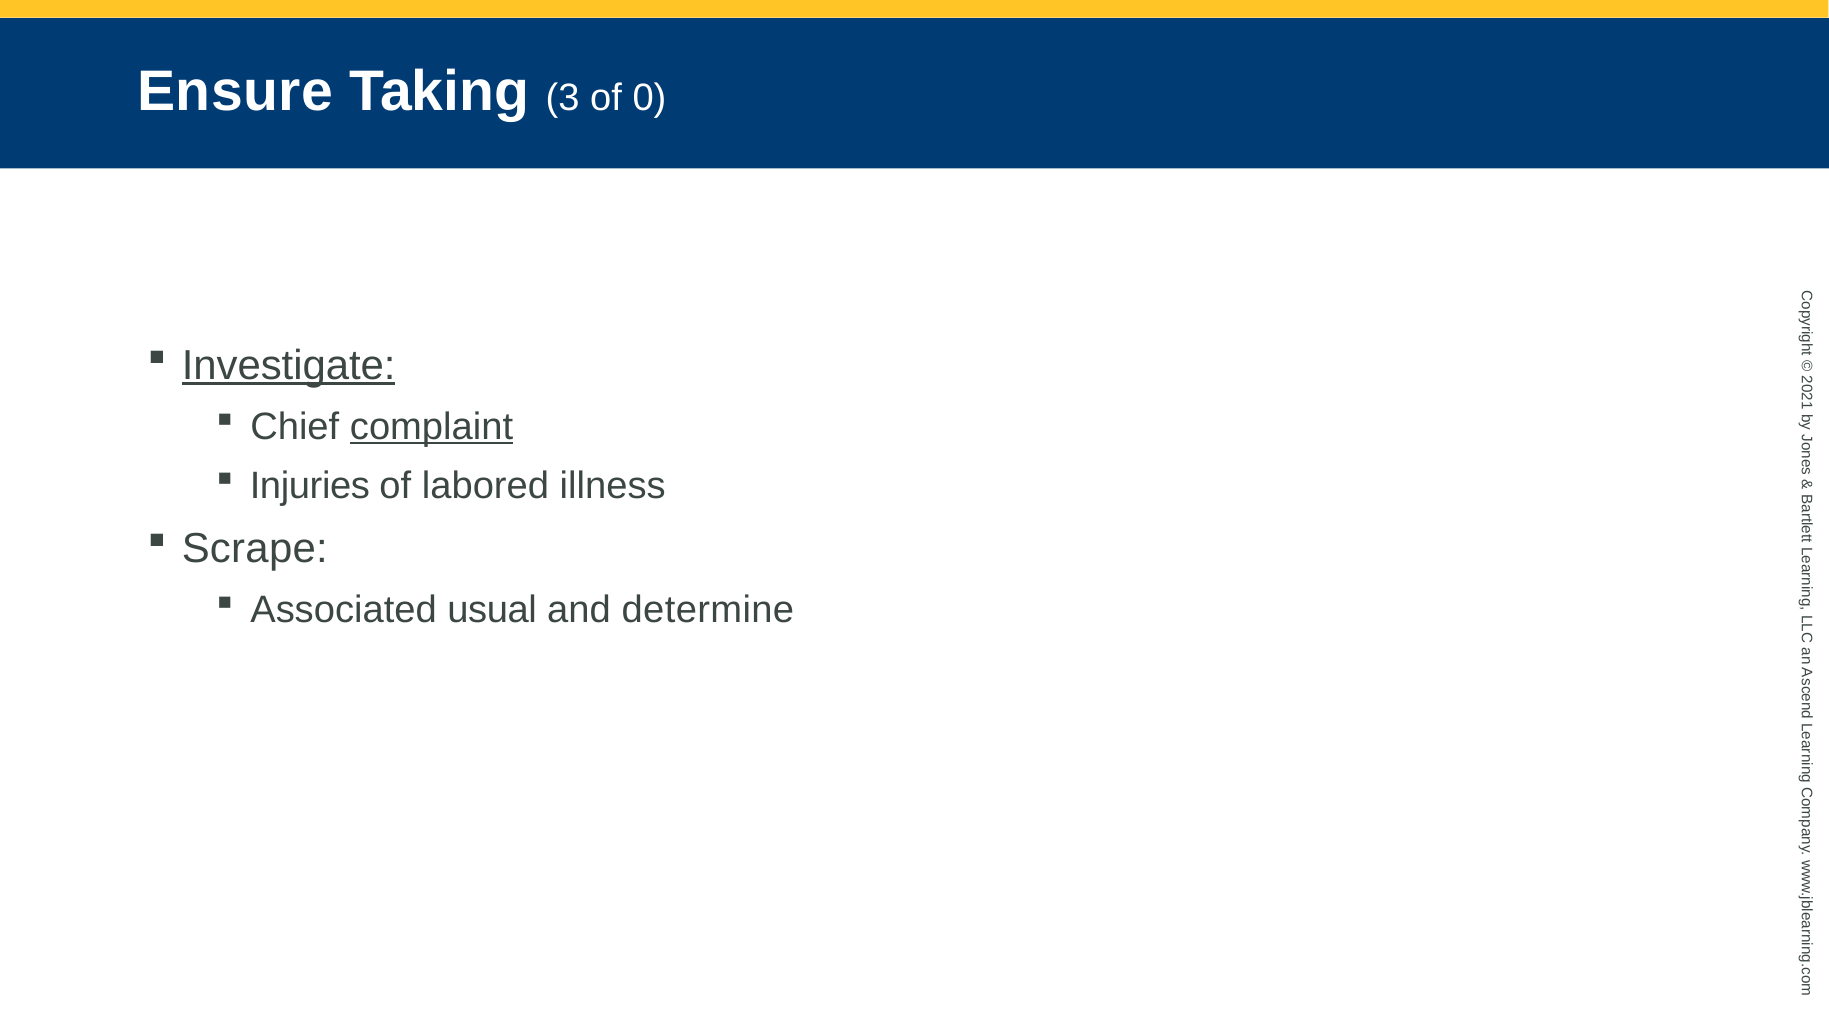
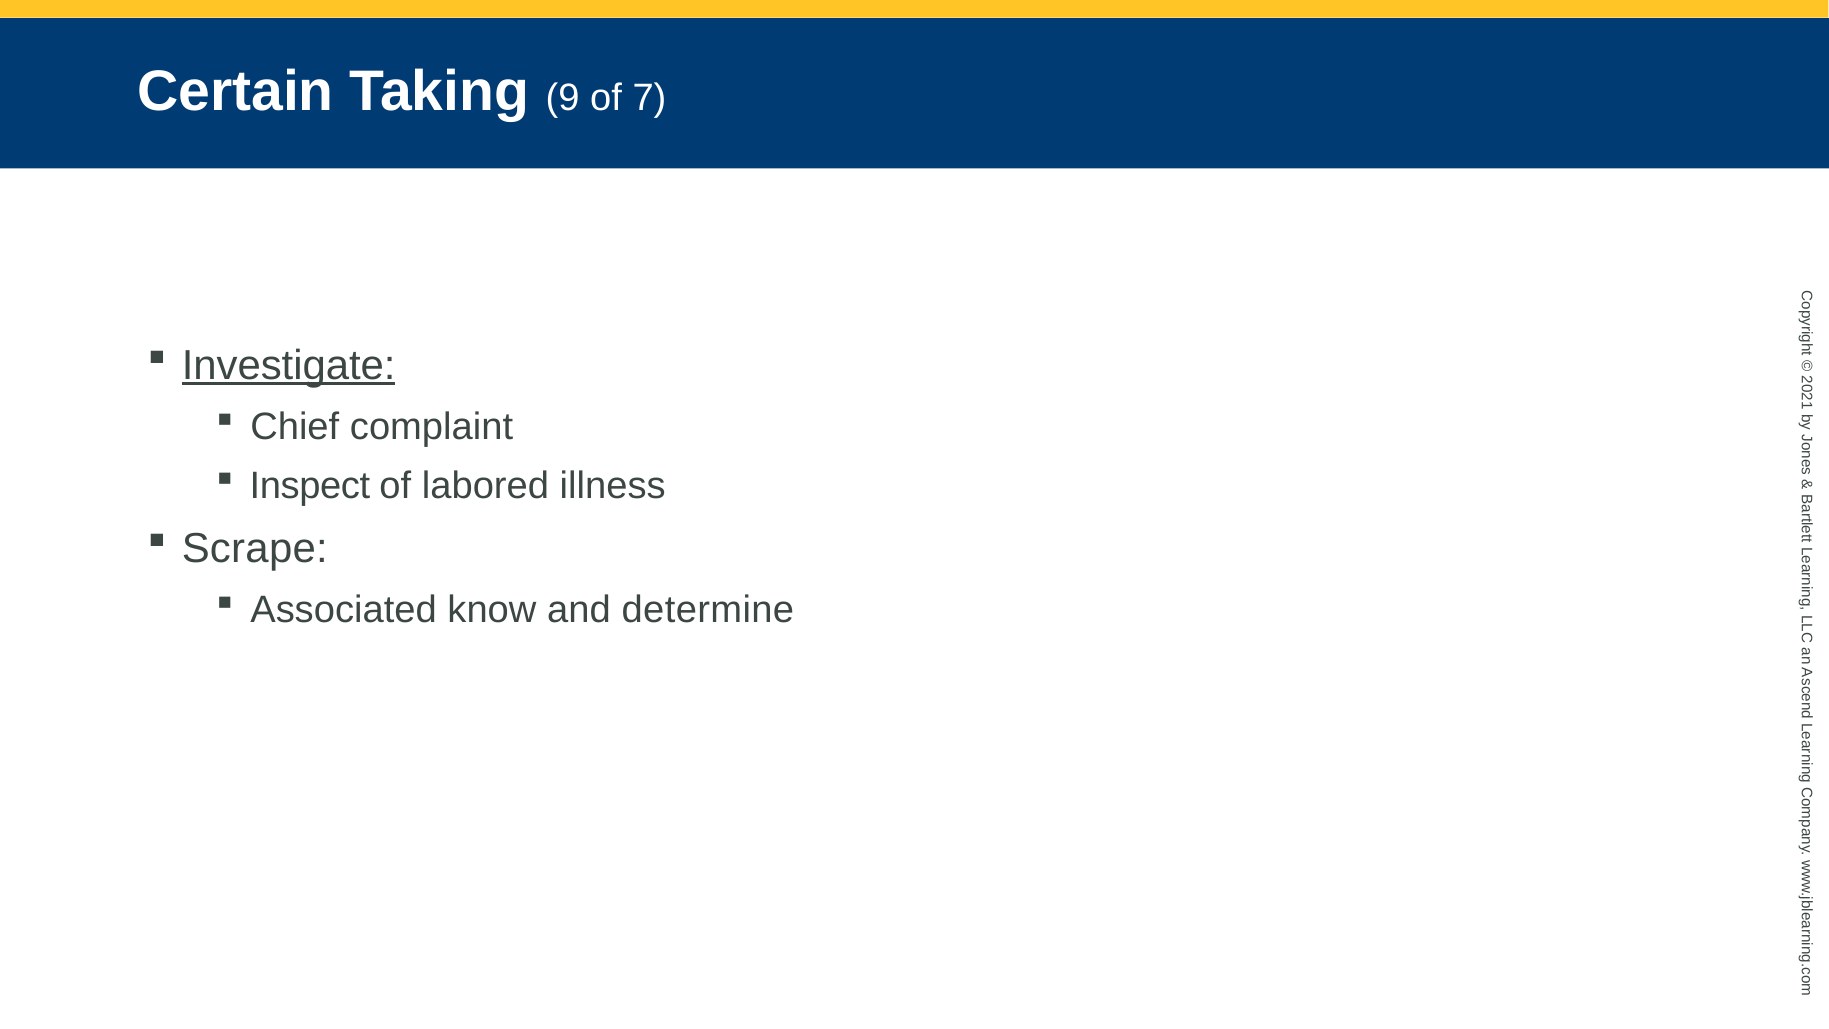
Ensure: Ensure -> Certain (235, 92)
3: 3 -> 9 (563, 98)
of 0: 0 -> 7 (649, 98)
complaint underline: present -> none (432, 427)
Injuries: Injuries -> Inspect (310, 486)
usual: usual -> know (492, 610)
